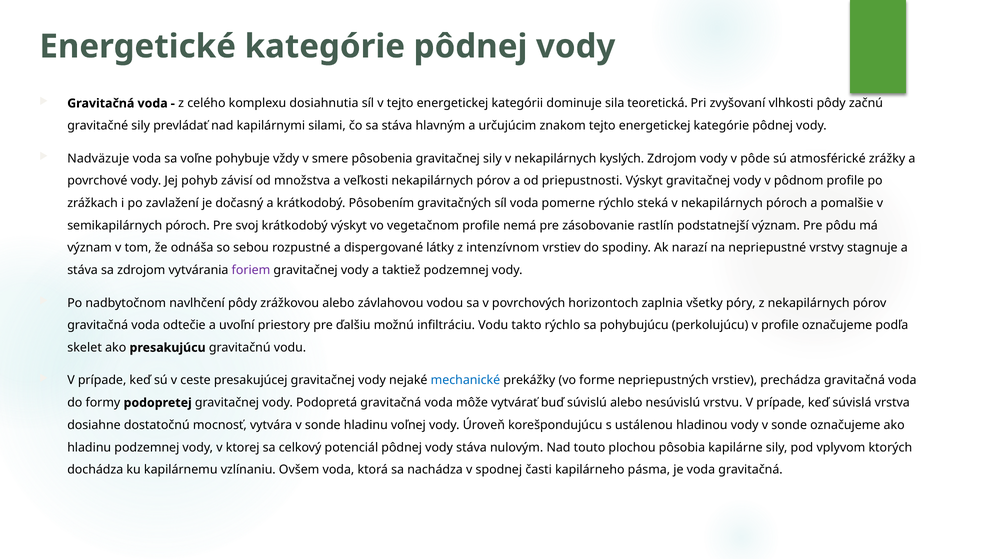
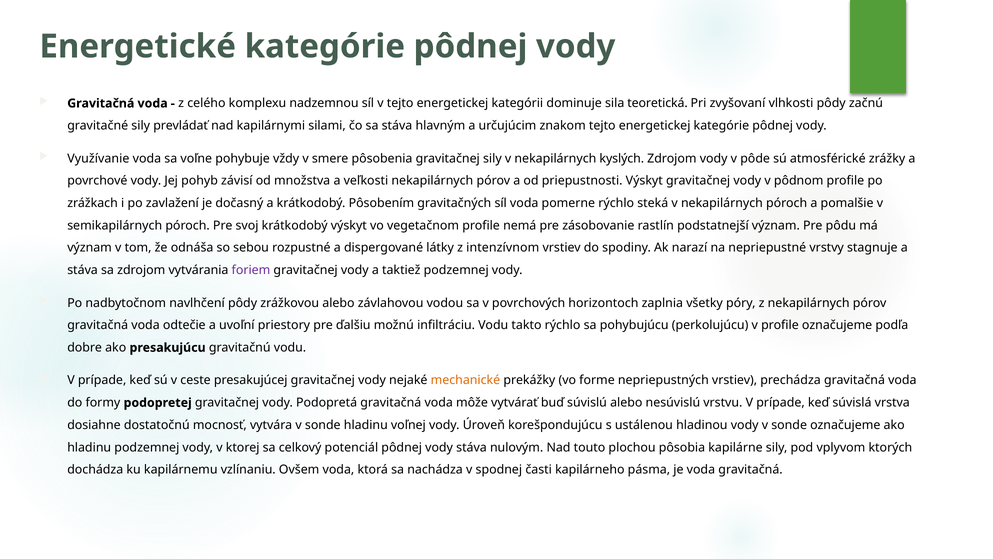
dosiahnutia: dosiahnutia -> nadzemnou (324, 103)
Nadväzuje: Nadväzuje -> Využívanie (98, 158)
skelet: skelet -> dobre (85, 347)
mechanické colour: blue -> orange (465, 380)
